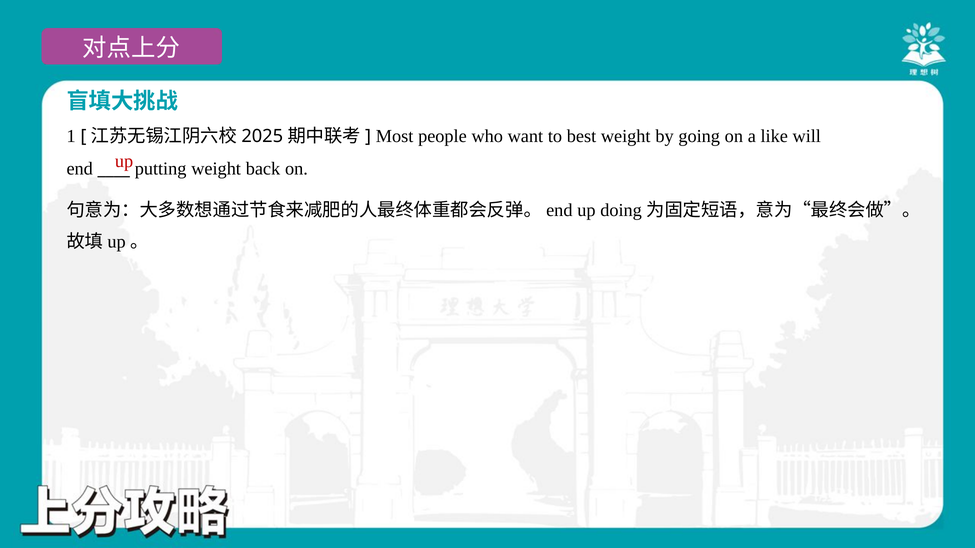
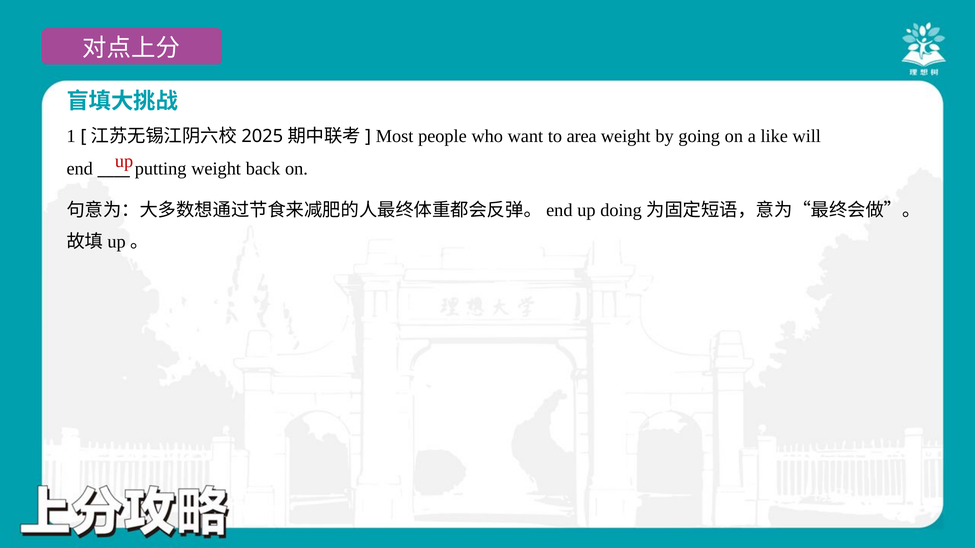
best: best -> area (582, 137)
